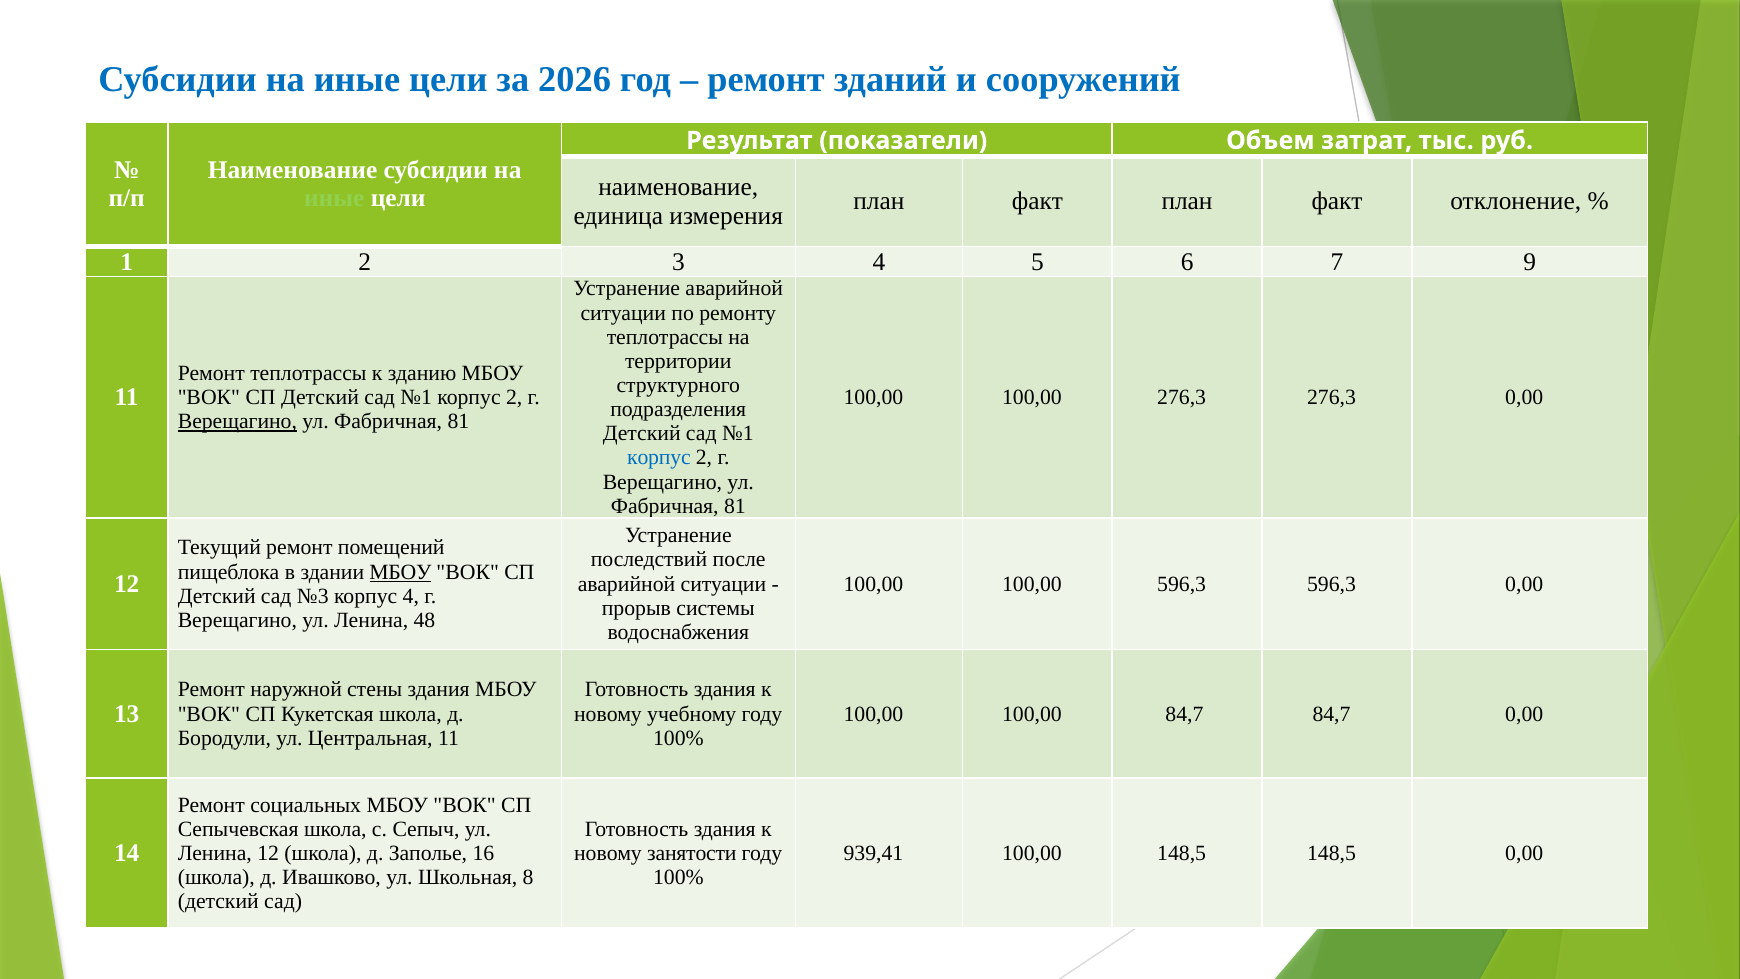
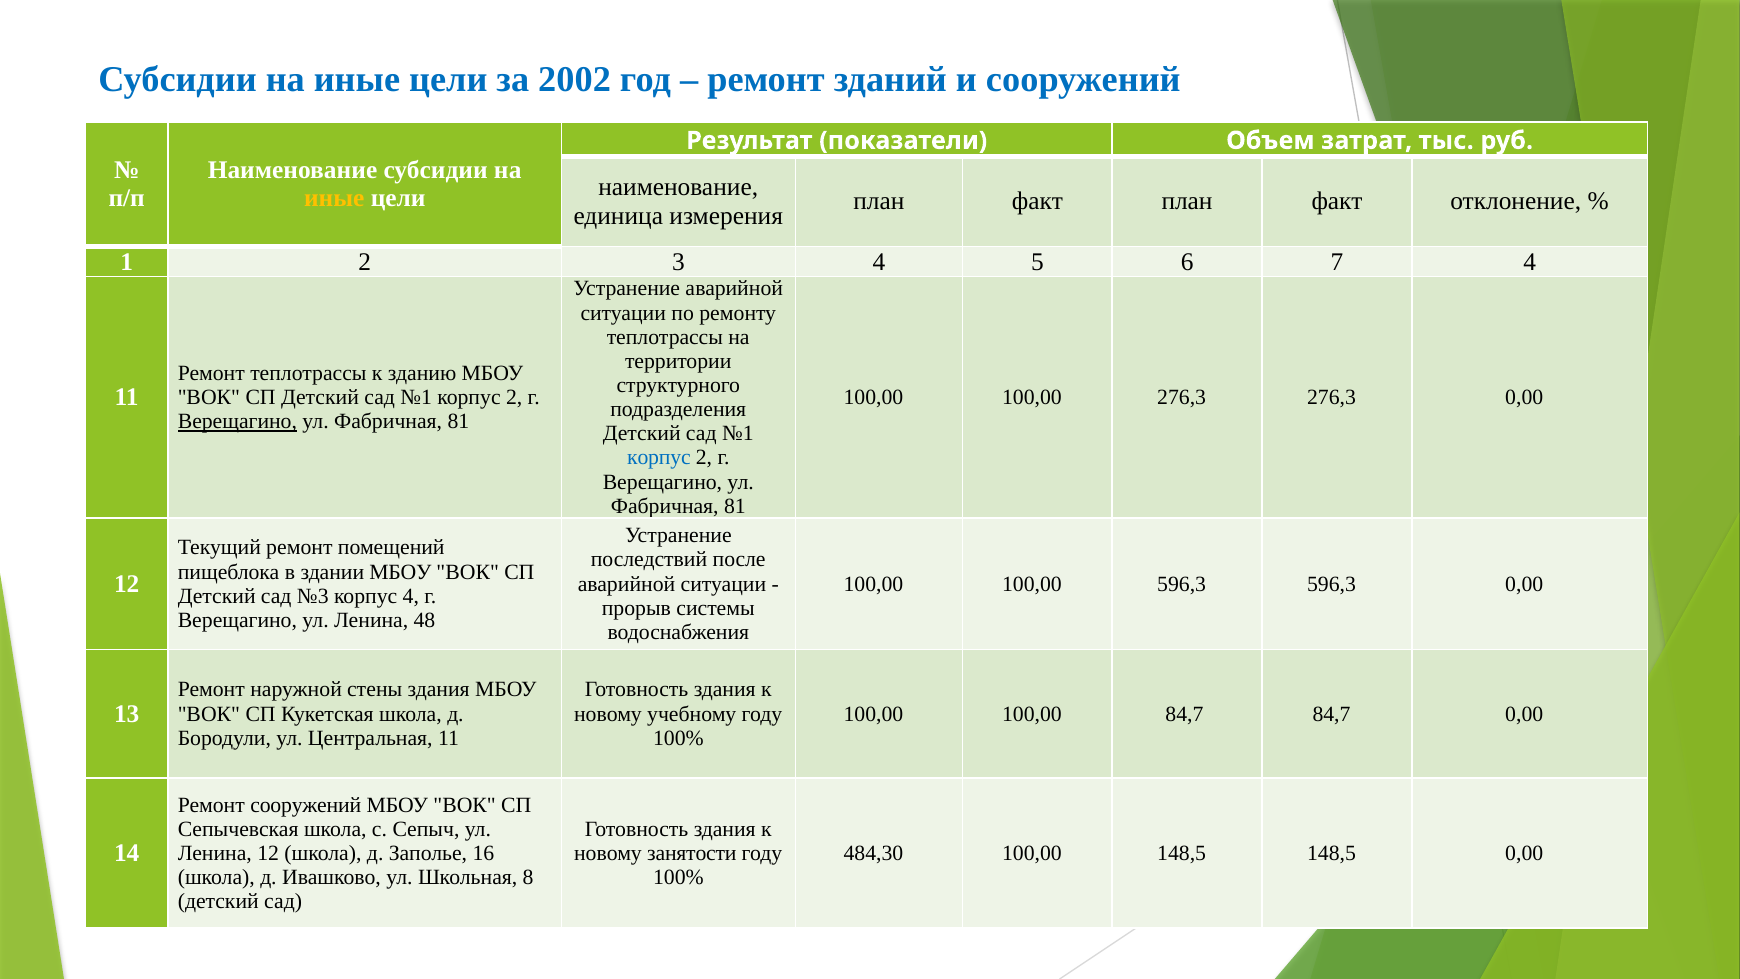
2026: 2026 -> 2002 (575, 79)
иные colour: light green -> yellow (334, 198)
7 9: 9 -> 4 (1530, 262)
МБОУ underline: present -> none (400, 572)
Ремонт социальных: социальных -> сооружений (306, 805)
939,41: 939,41 -> 484,30 (873, 853)
